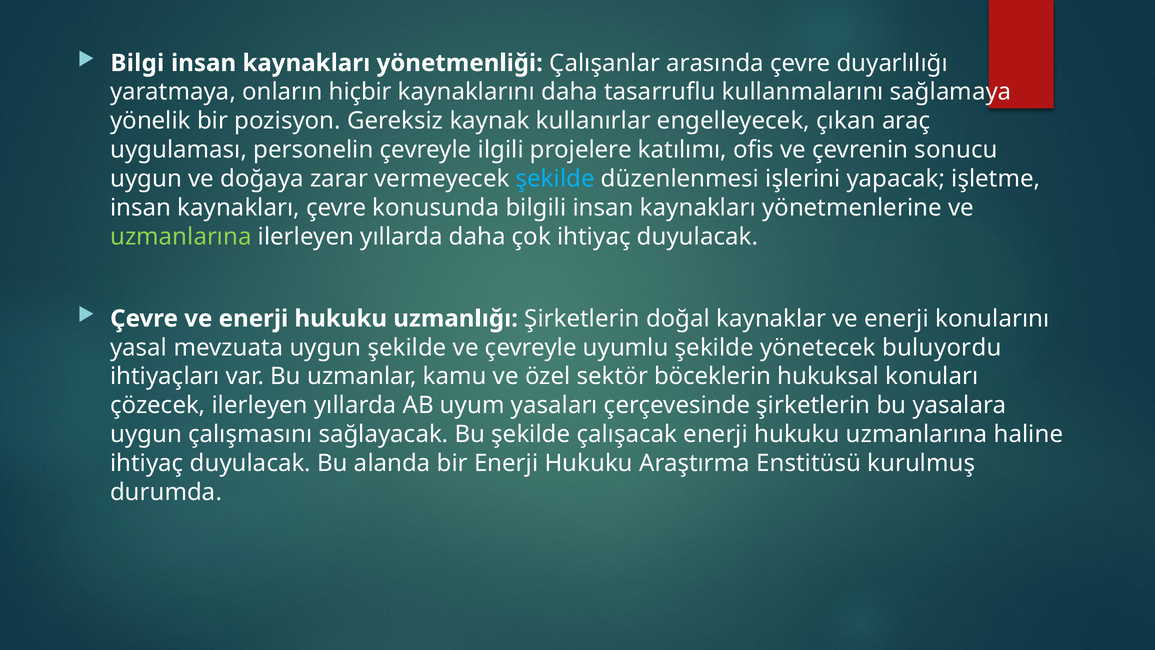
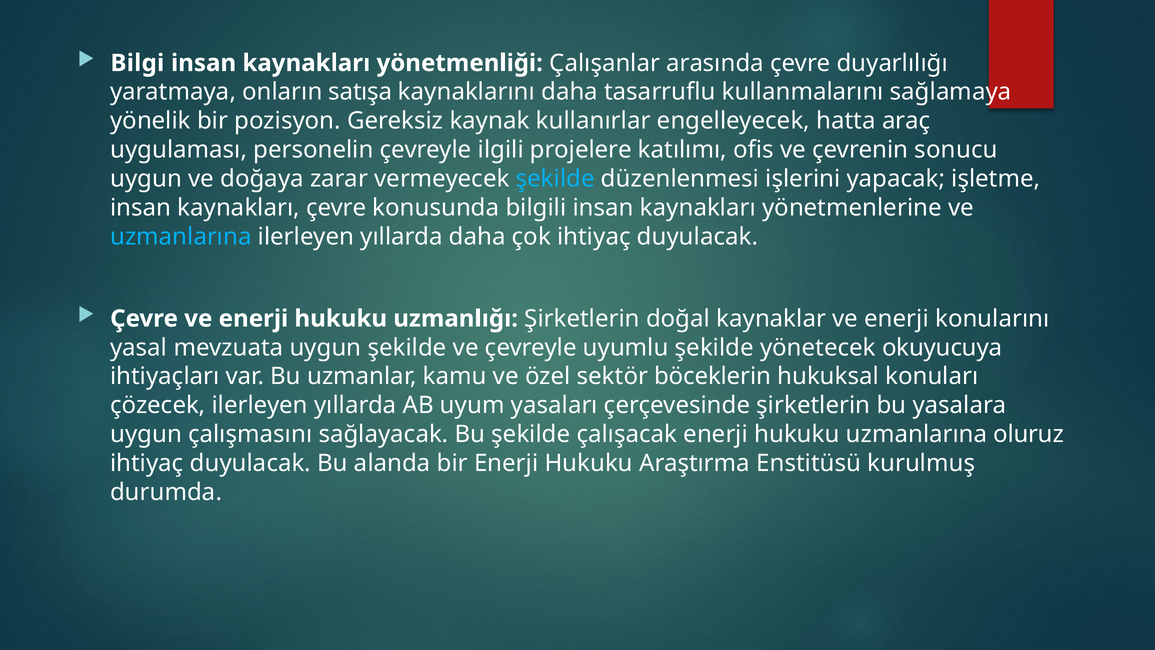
hiçbir: hiçbir -> satışa (360, 92)
çıkan: çıkan -> hatta (846, 121)
uzmanlarına colour: light green -> light blue (181, 237)
buluyordu: buluyordu -> okuyucuya (942, 347)
haline: haline -> oluruz (1029, 434)
